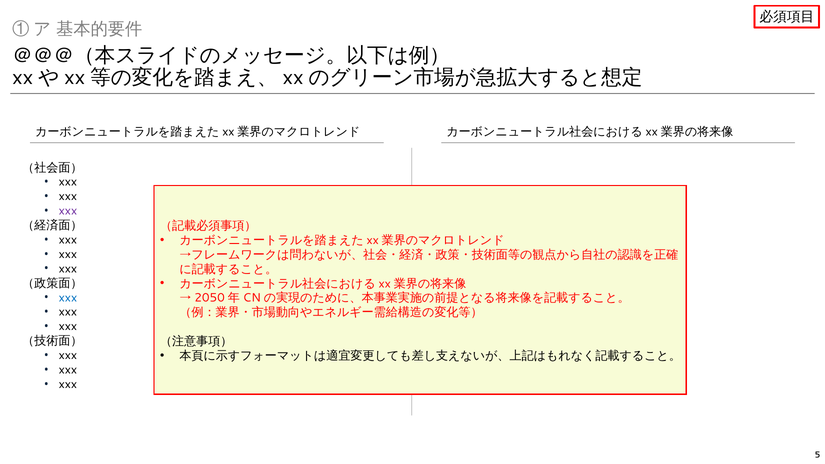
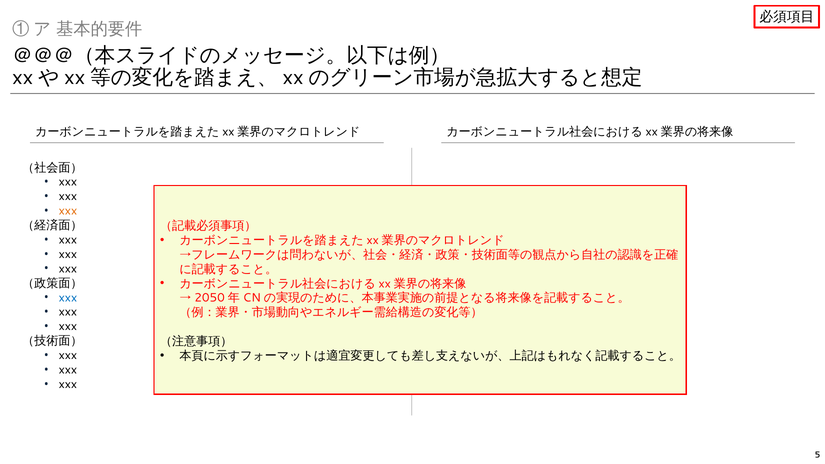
xxx colour: purple -> orange (68, 211)
